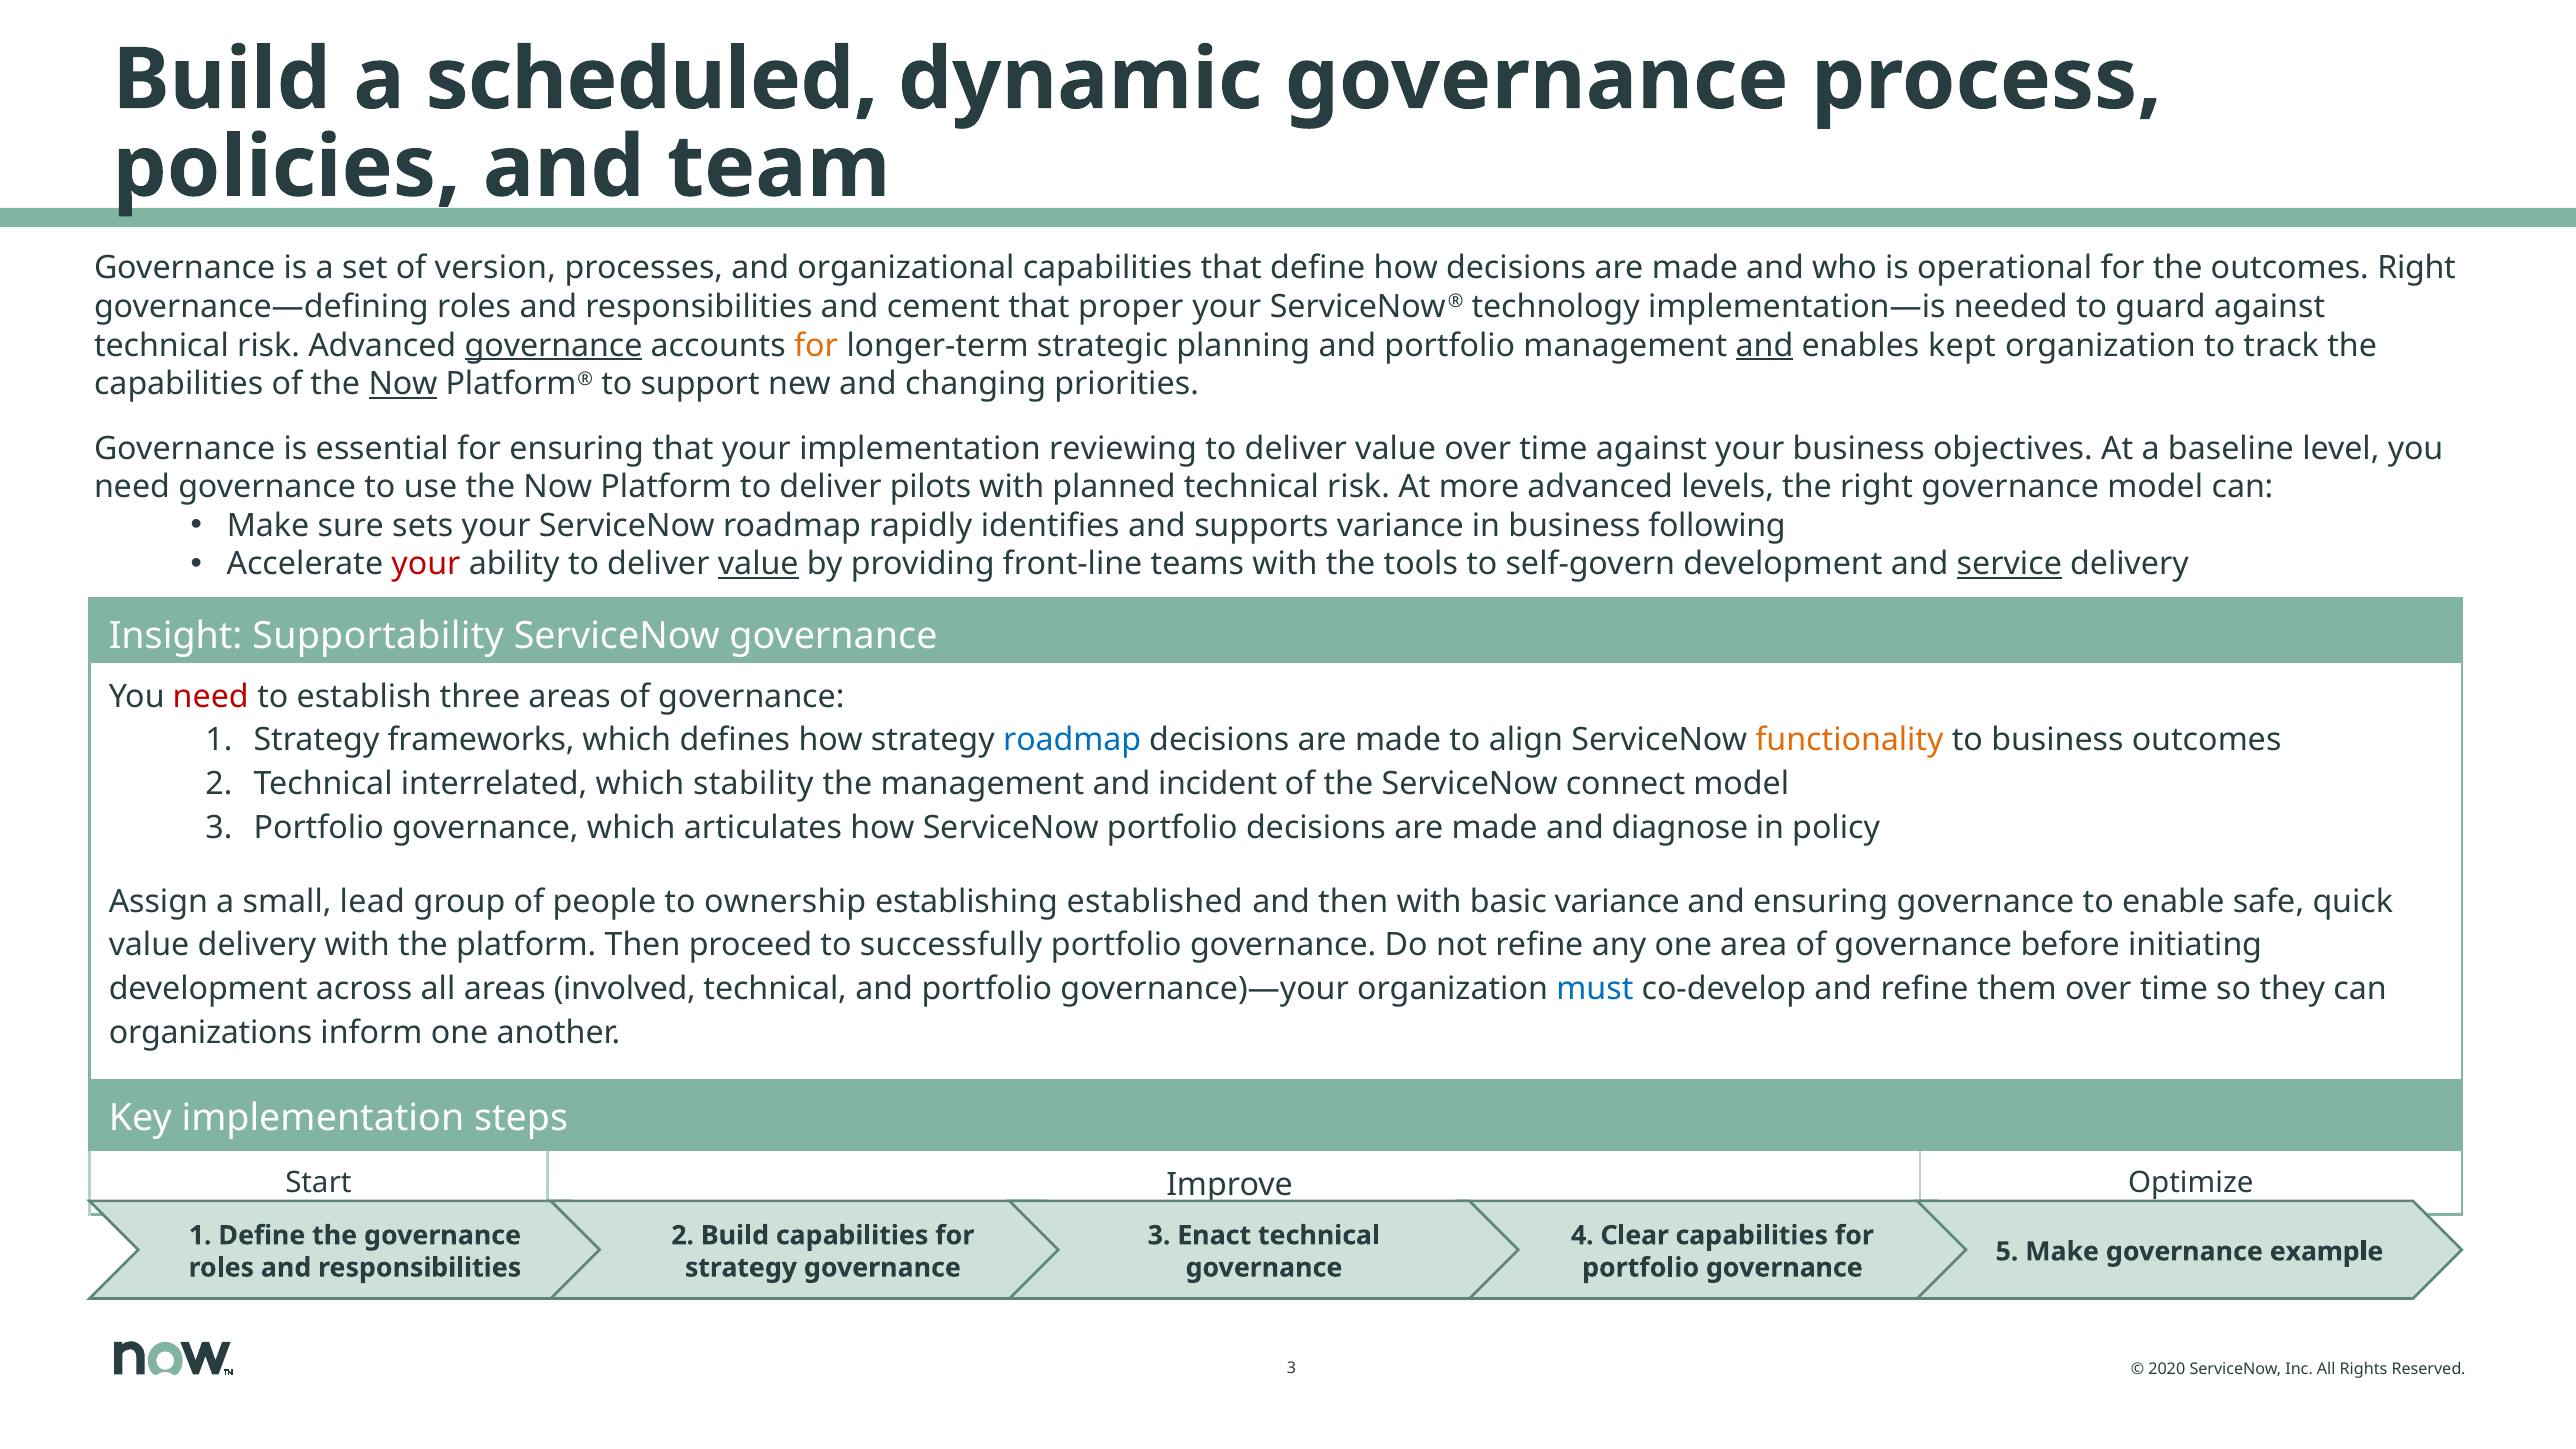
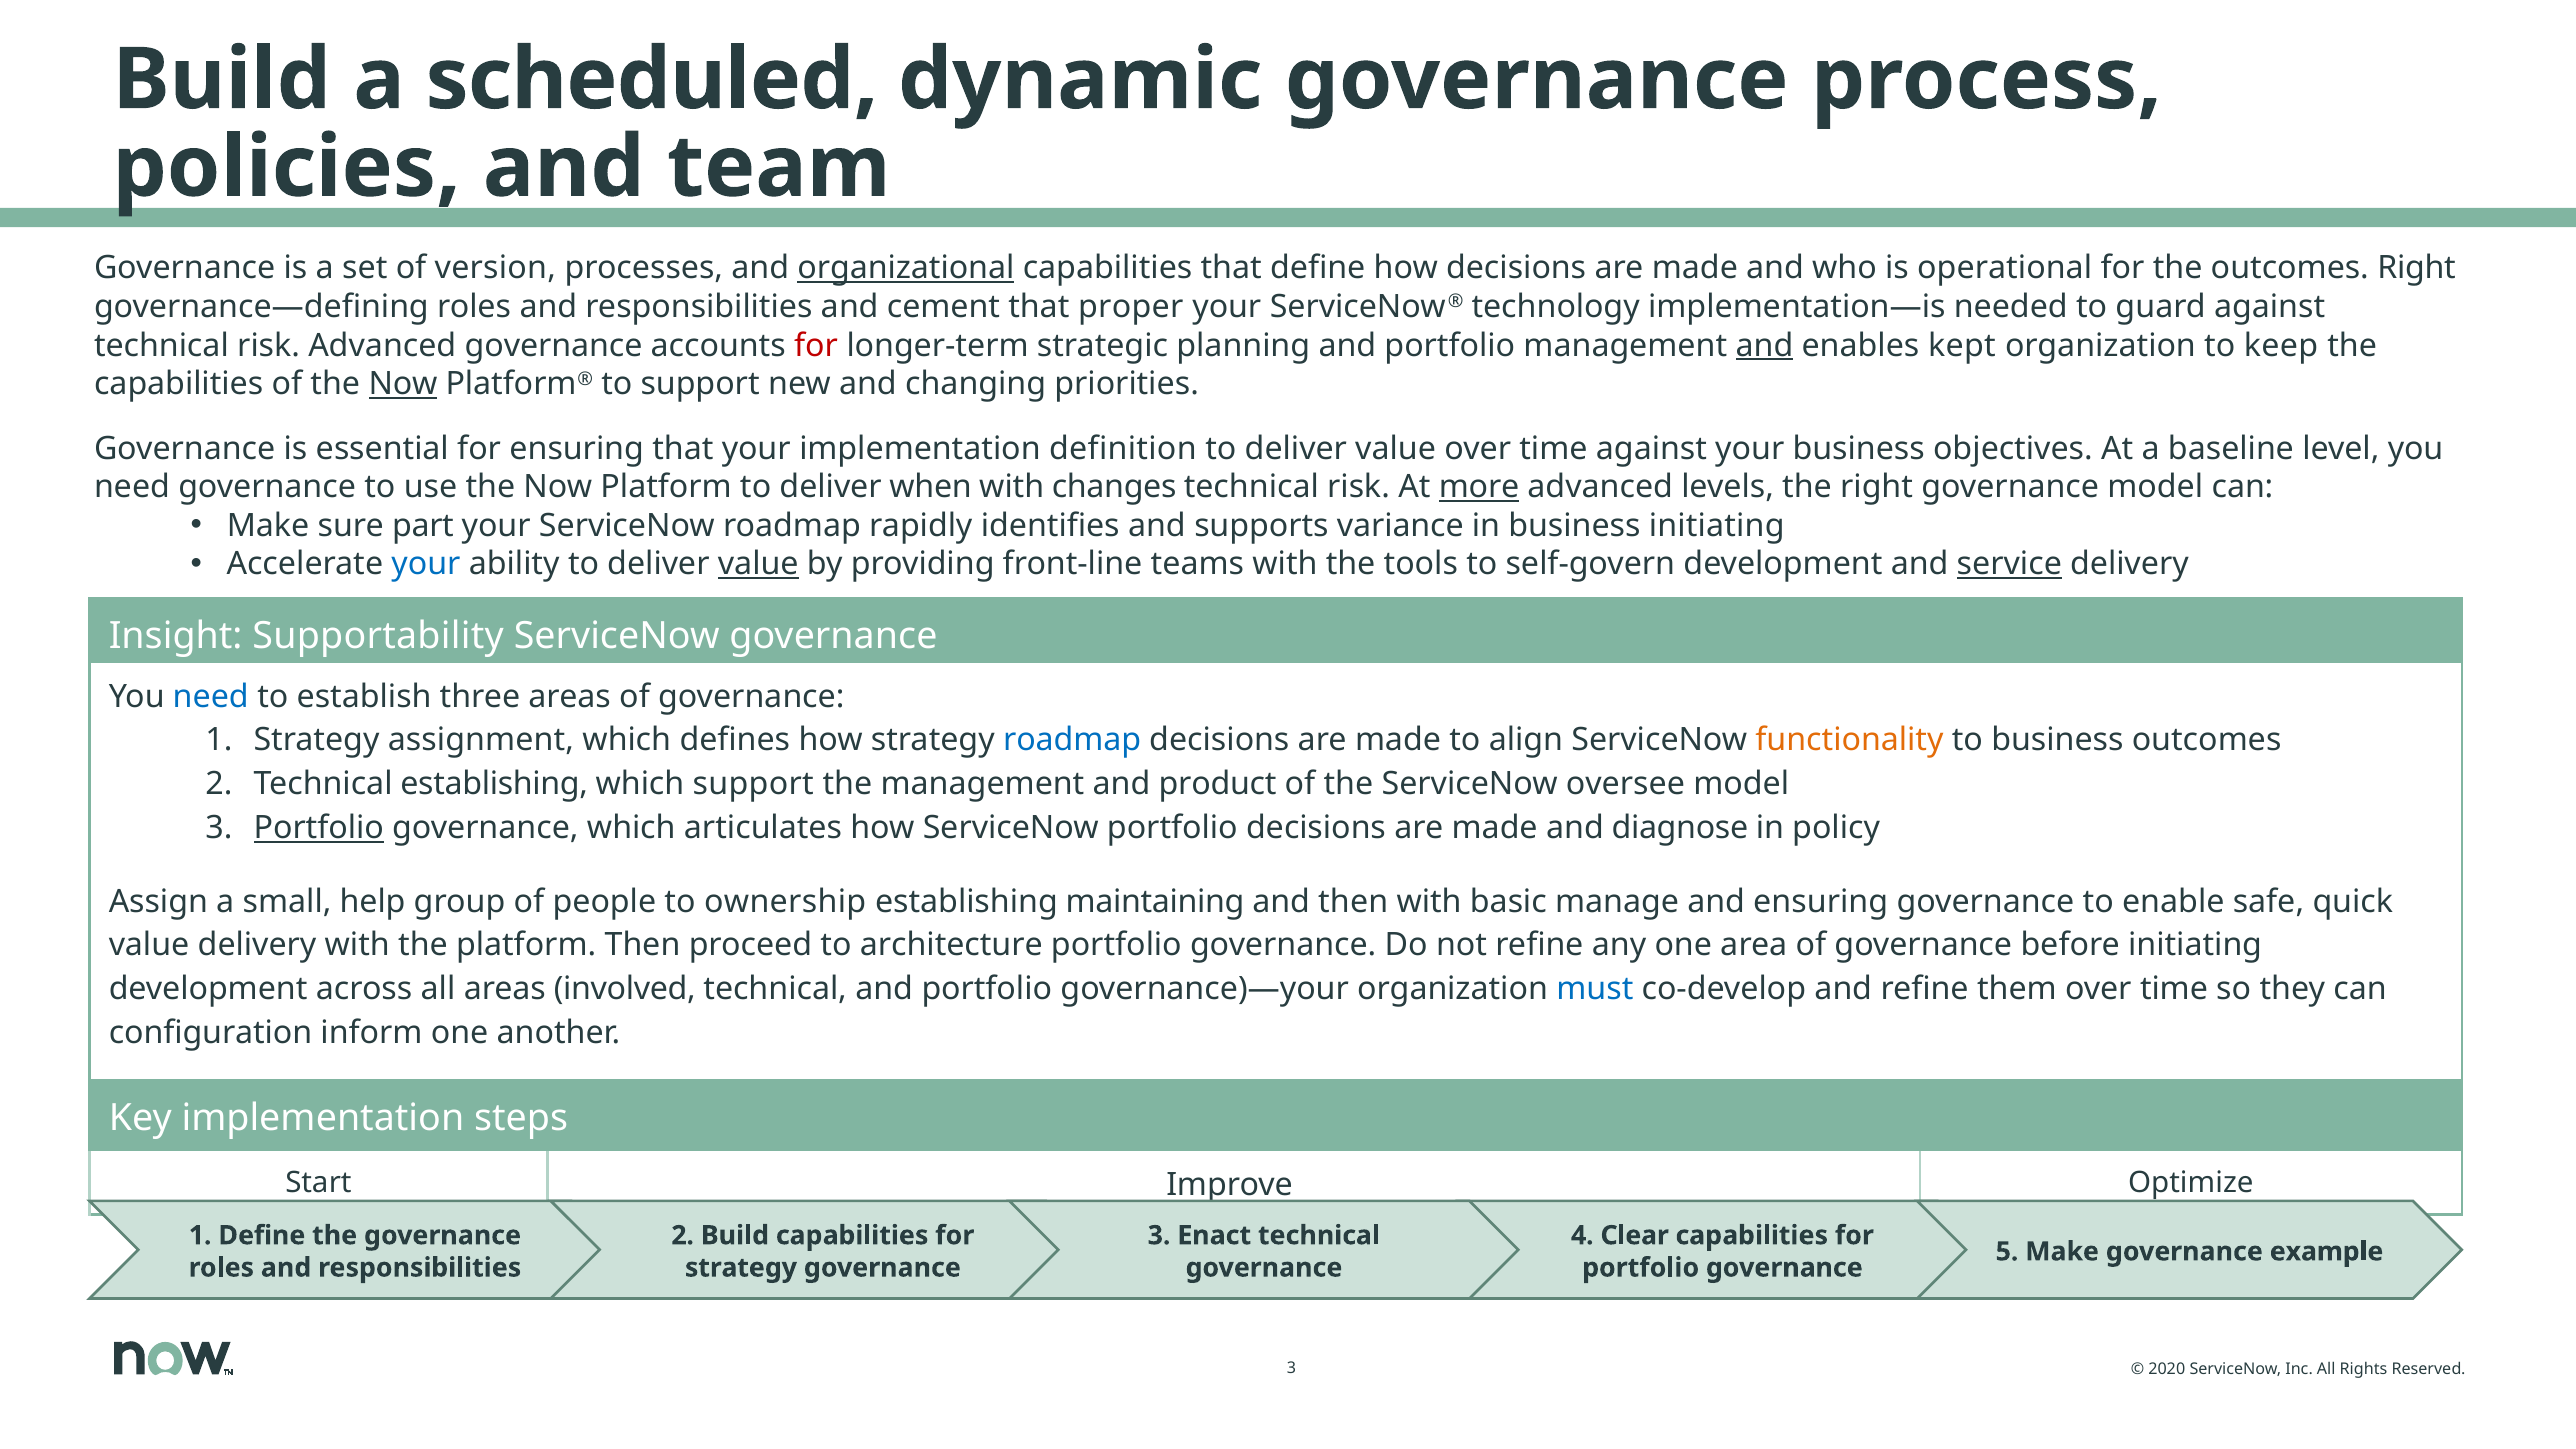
organizational underline: none -> present (906, 268)
governance underline: present -> none (554, 346)
for colour: orange -> red (816, 346)
track: track -> keep (2281, 346)
reviewing: reviewing -> definition (1123, 449)
pilots: pilots -> when (931, 487)
planned: planned -> changes (1114, 487)
more underline: none -> present (1479, 487)
sets: sets -> part (423, 526)
business following: following -> initiating (1717, 526)
your colour: red -> blue (426, 564)
need colour: red -> blue (211, 697)
frameworks: frameworks -> assignment (481, 741)
Technical interrelated: interrelated -> establishing (494, 784)
which stability: stability -> support (753, 784)
incident: incident -> product (1218, 784)
connect: connect -> oversee (1625, 784)
Portfolio underline: none -> present (319, 828)
lead: lead -> help (373, 902)
established: established -> maintaining (1155, 902)
basic variance: variance -> manage (1617, 902)
successfully: successfully -> architecture (951, 946)
organizations: organizations -> configuration (210, 1033)
